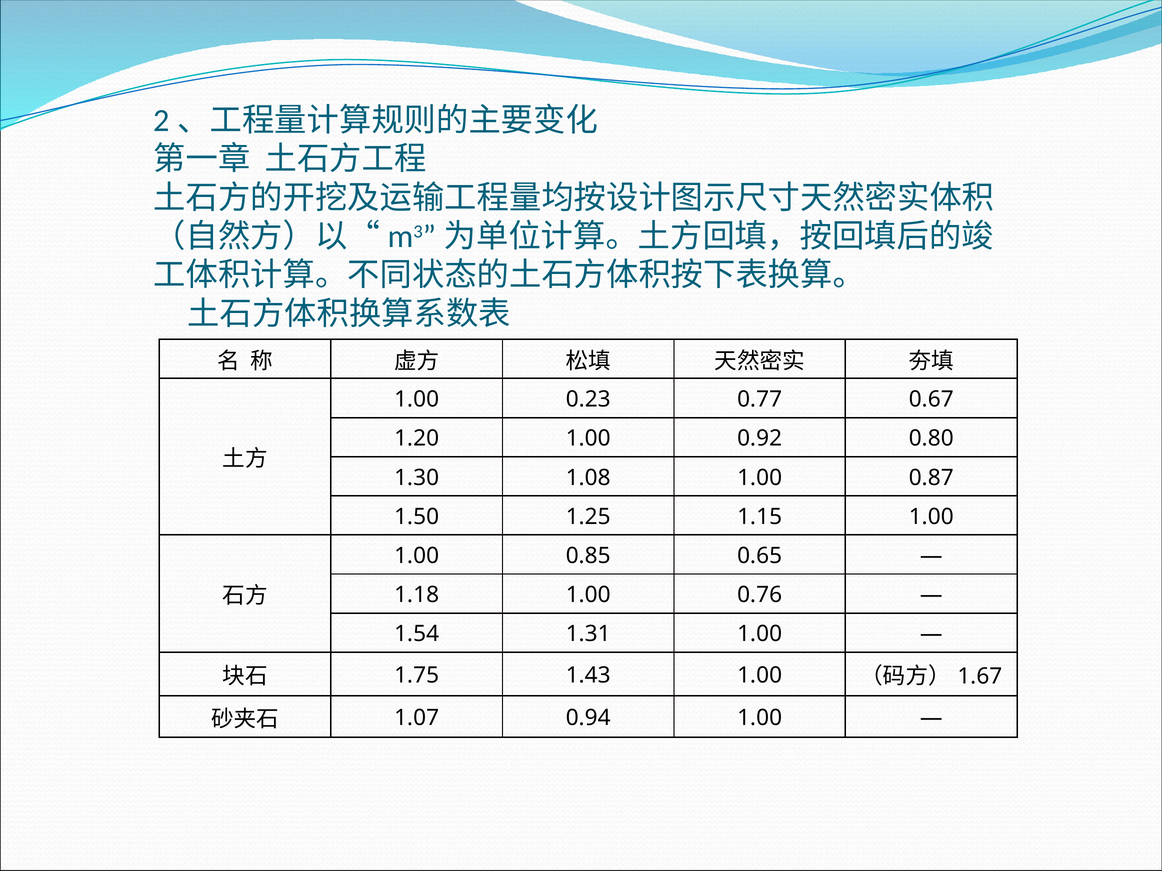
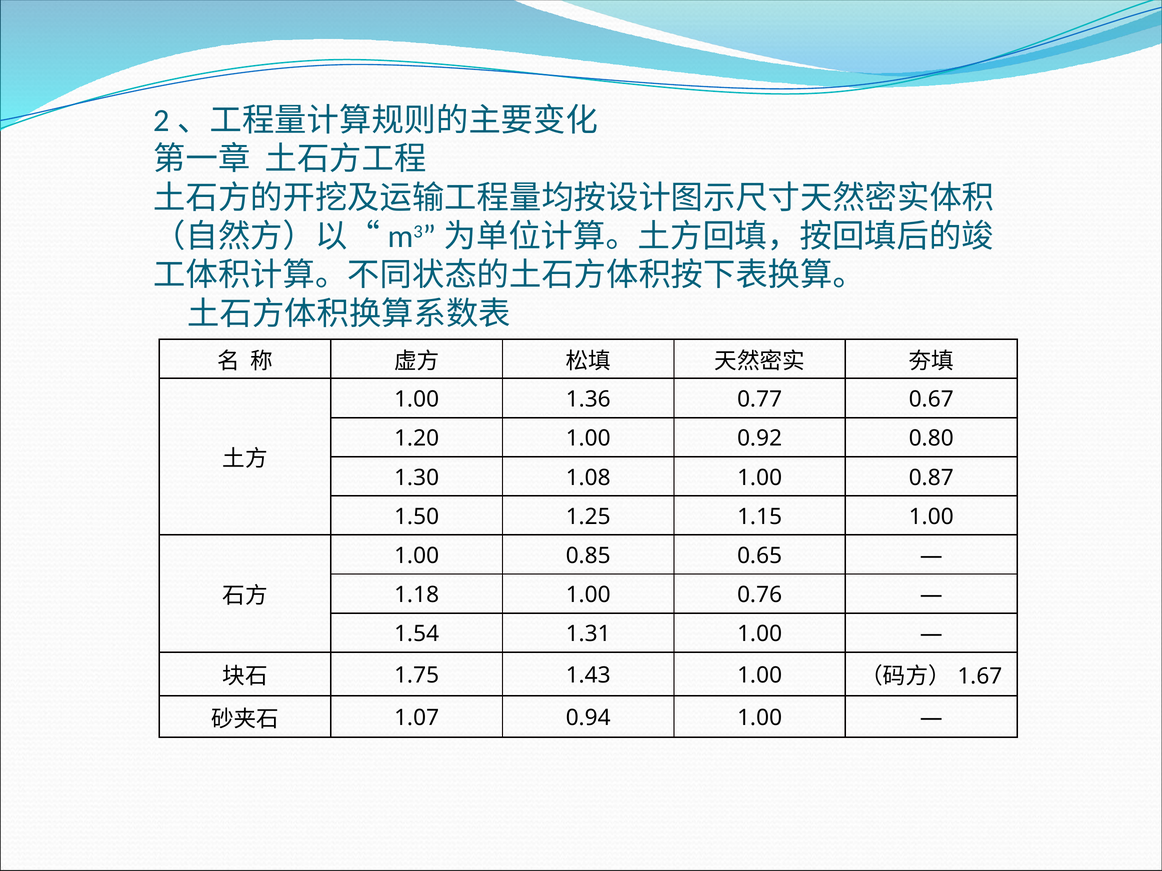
0.23: 0.23 -> 1.36 (588, 400)
